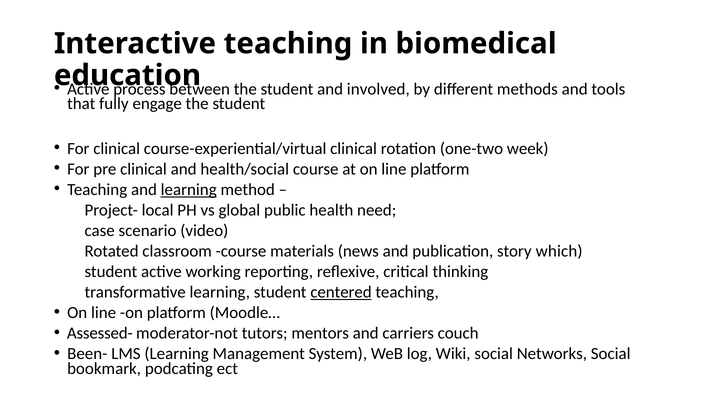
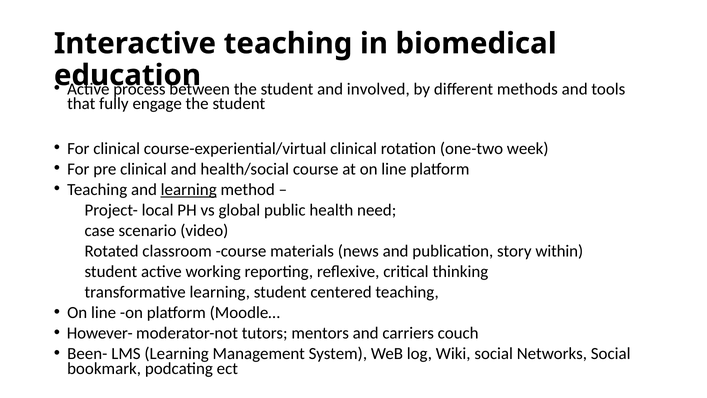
which: which -> within (559, 251)
centered underline: present -> none (341, 292)
Assessed-: Assessed- -> However- (100, 333)
